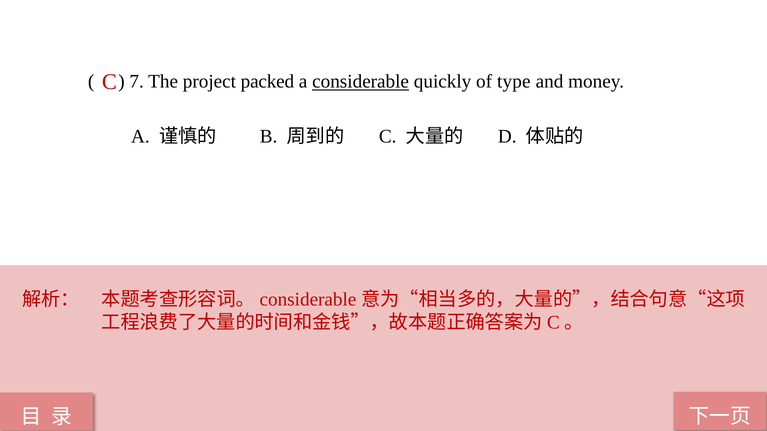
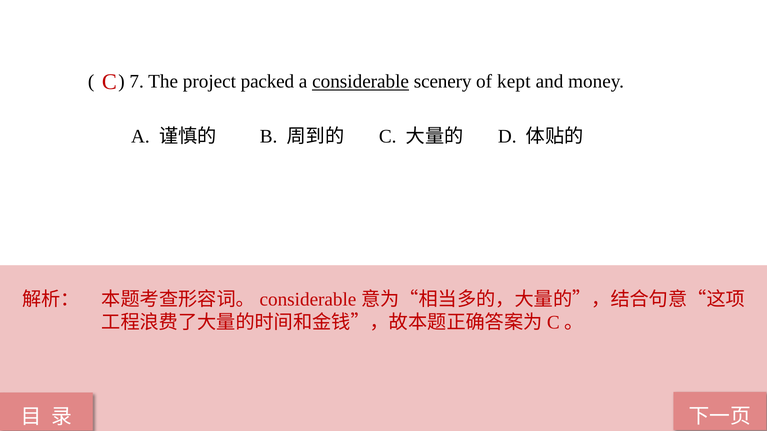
quickly: quickly -> scenery (443, 81)
type: type -> kept (514, 81)
